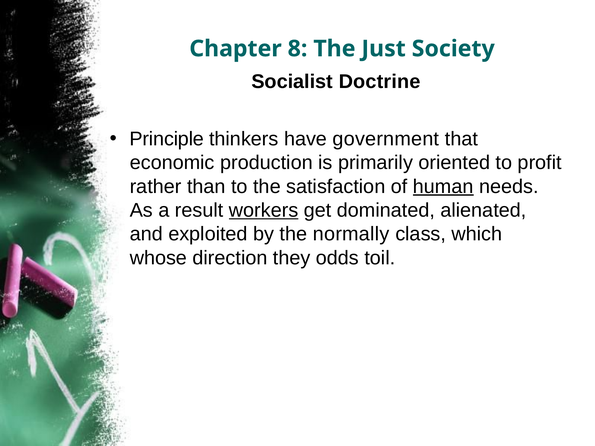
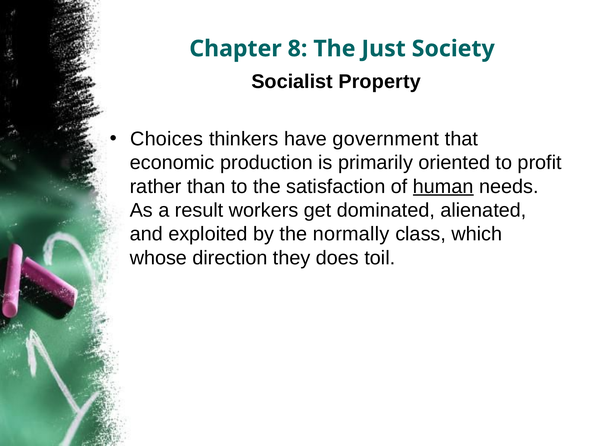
Doctrine: Doctrine -> Property (380, 82)
Principle: Principle -> Choices (167, 139)
workers underline: present -> none (264, 210)
odds: odds -> does (337, 258)
